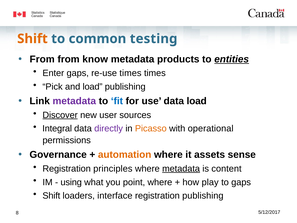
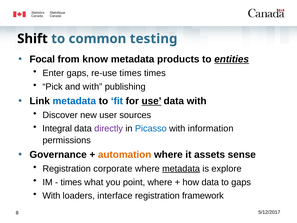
Shift colour: orange -> black (32, 39)
From: From -> Focal (42, 59)
and load: load -> with (92, 87)
metadata colour: purple -> blue (74, 101)
use underline: none -> present (152, 101)
data load: load -> with (197, 101)
Discover underline: present -> none (60, 115)
Picasso colour: orange -> blue (151, 128)
operational: operational -> information (211, 128)
principles: principles -> corporate (113, 168)
content: content -> explore (226, 168)
using: using -> times (71, 182)
how play: play -> data (210, 182)
Shift: Shift -> With (51, 196)
registration publishing: publishing -> framework (203, 196)
